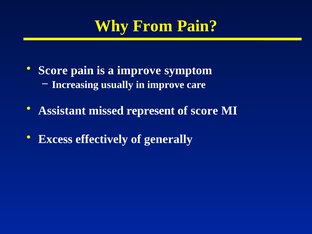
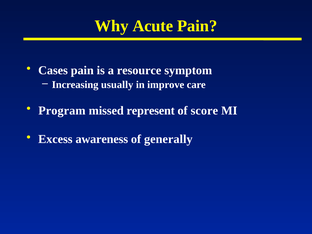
From: From -> Acute (153, 26)
Score: Score -> Cases (53, 70)
a improve: improve -> resource (139, 70)
Assistant: Assistant -> Program (62, 111)
effectively: effectively -> awareness (102, 139)
